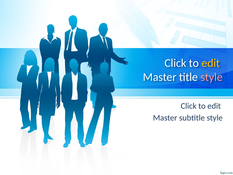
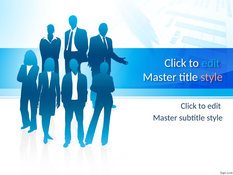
edit colour: yellow -> light blue (211, 63)
